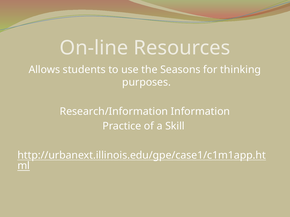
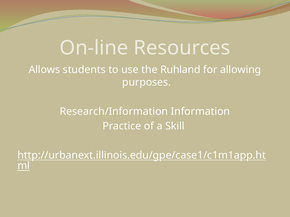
Seasons: Seasons -> Ruhland (180, 70)
thinking: thinking -> allowing (241, 70)
